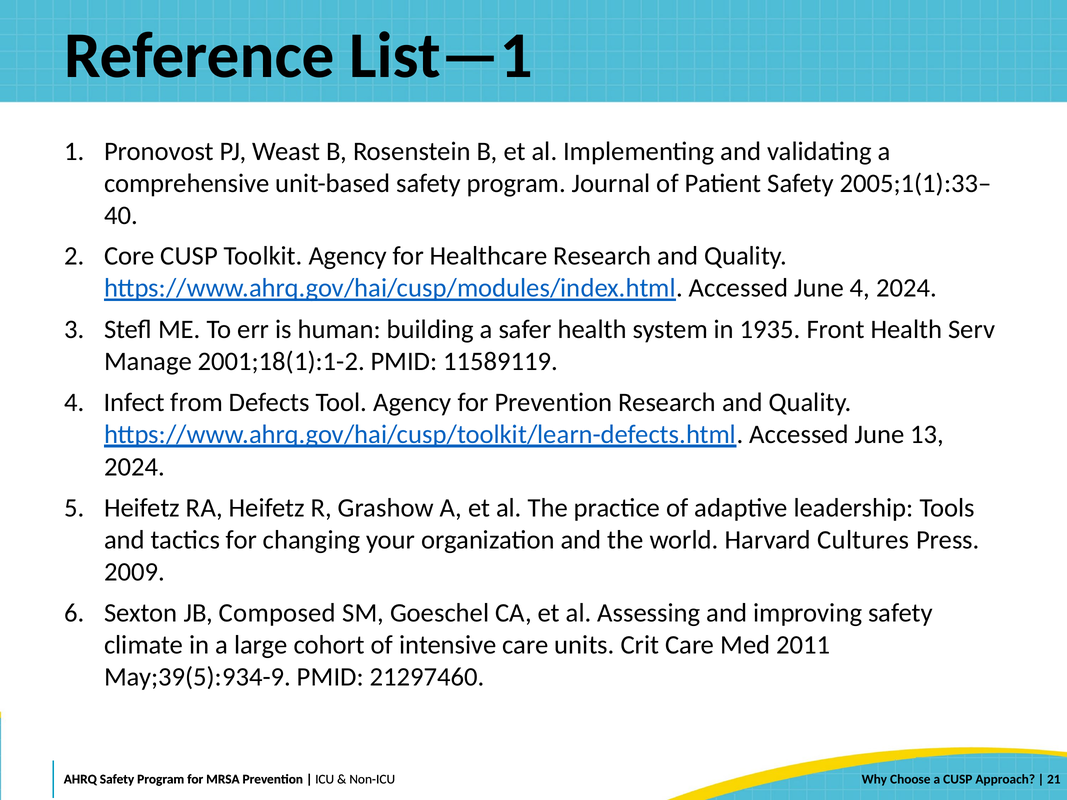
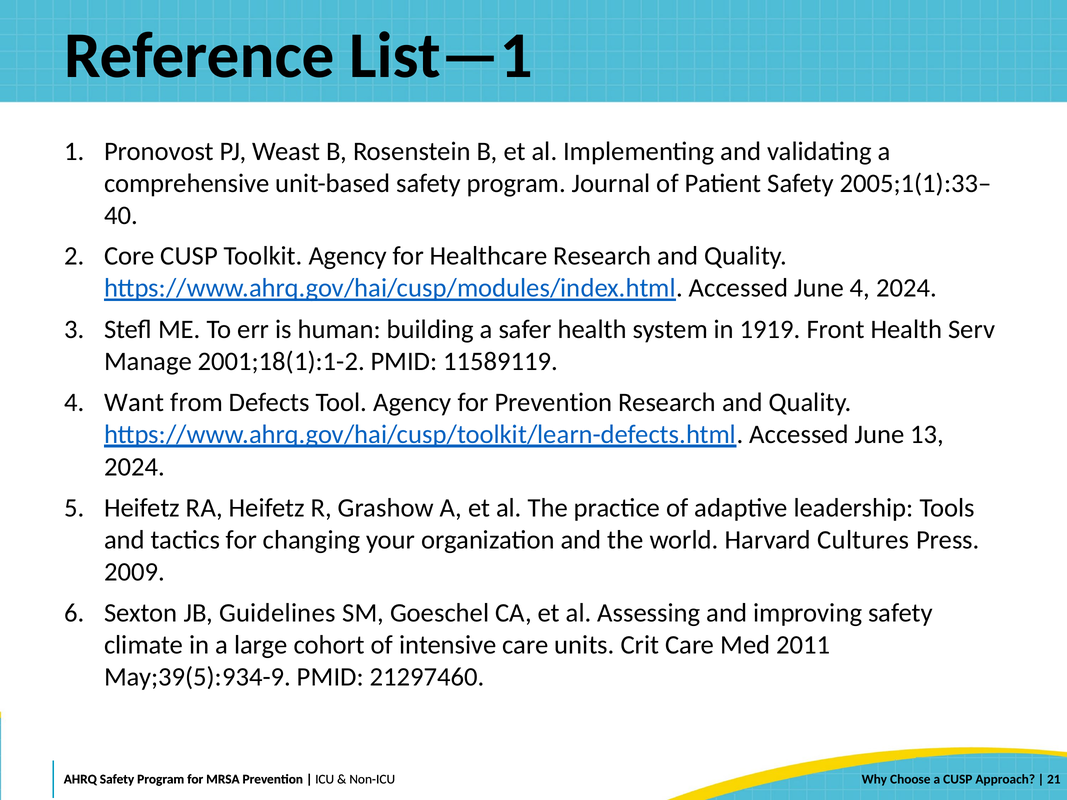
1935: 1935 -> 1919 (770, 330)
Infect: Infect -> Want (134, 403)
Composed: Composed -> Guidelines (277, 613)
